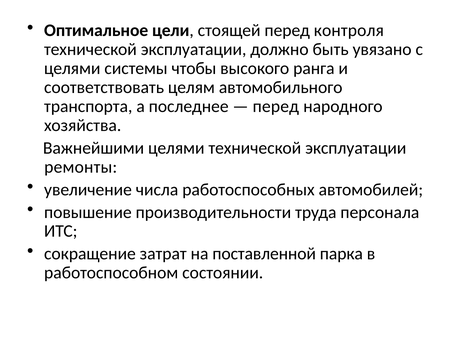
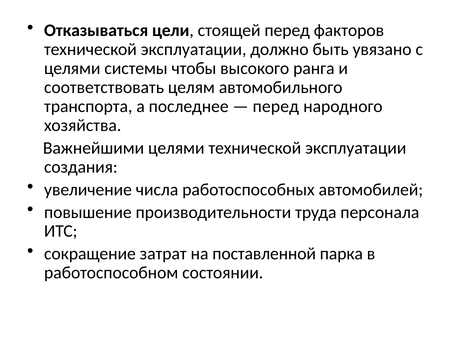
Оптимальное: Оптимальное -> Отказываться (96, 30)
контроля: контроля -> факторов (349, 30)
ремонты: ремонты -> создания (81, 167)
